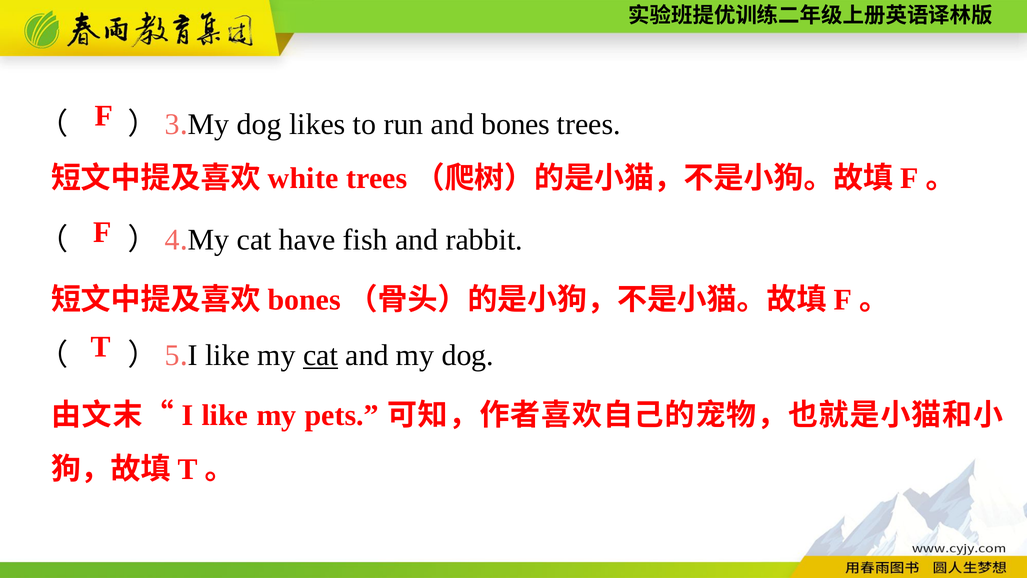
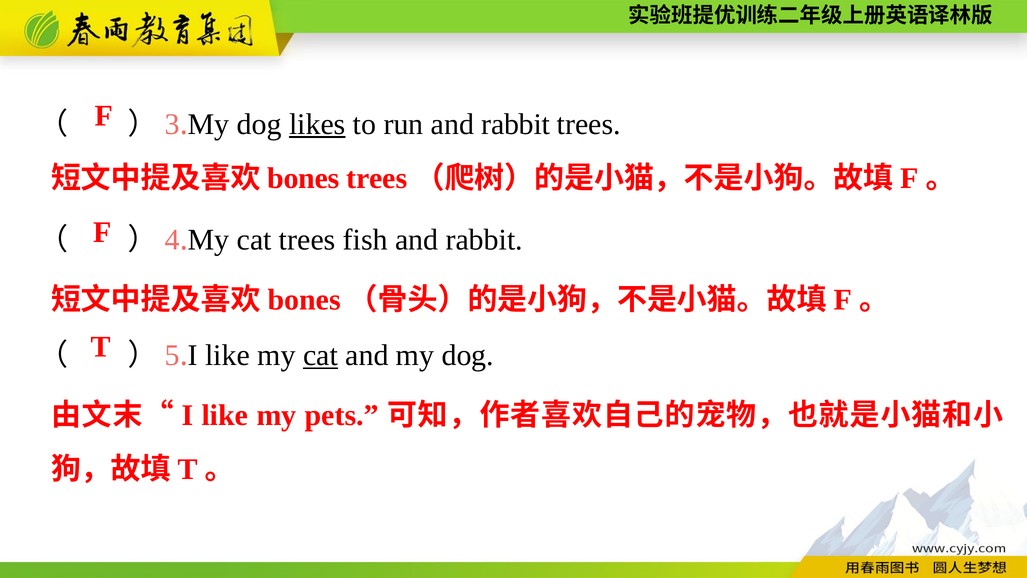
likes underline: none -> present (317, 124)
run and bones: bones -> rabbit (516, 124)
white: white -> bones (303, 178)
cat have: have -> trees (307, 240)
